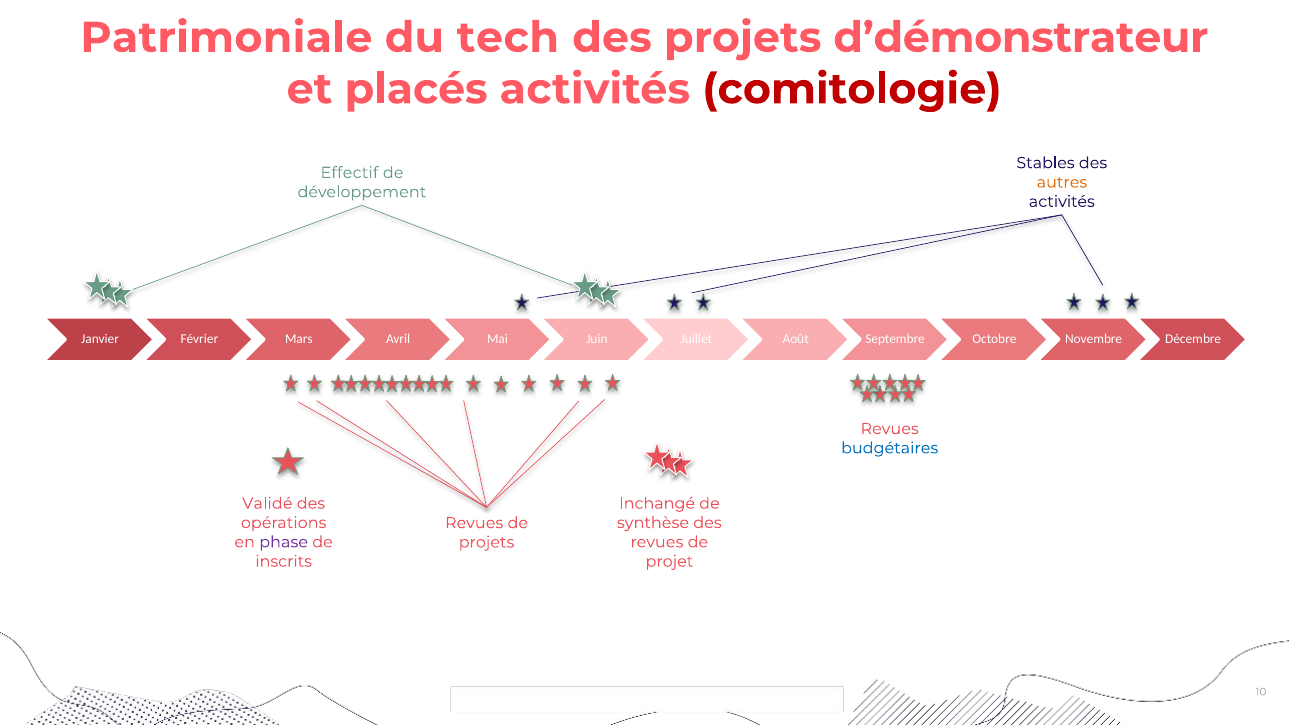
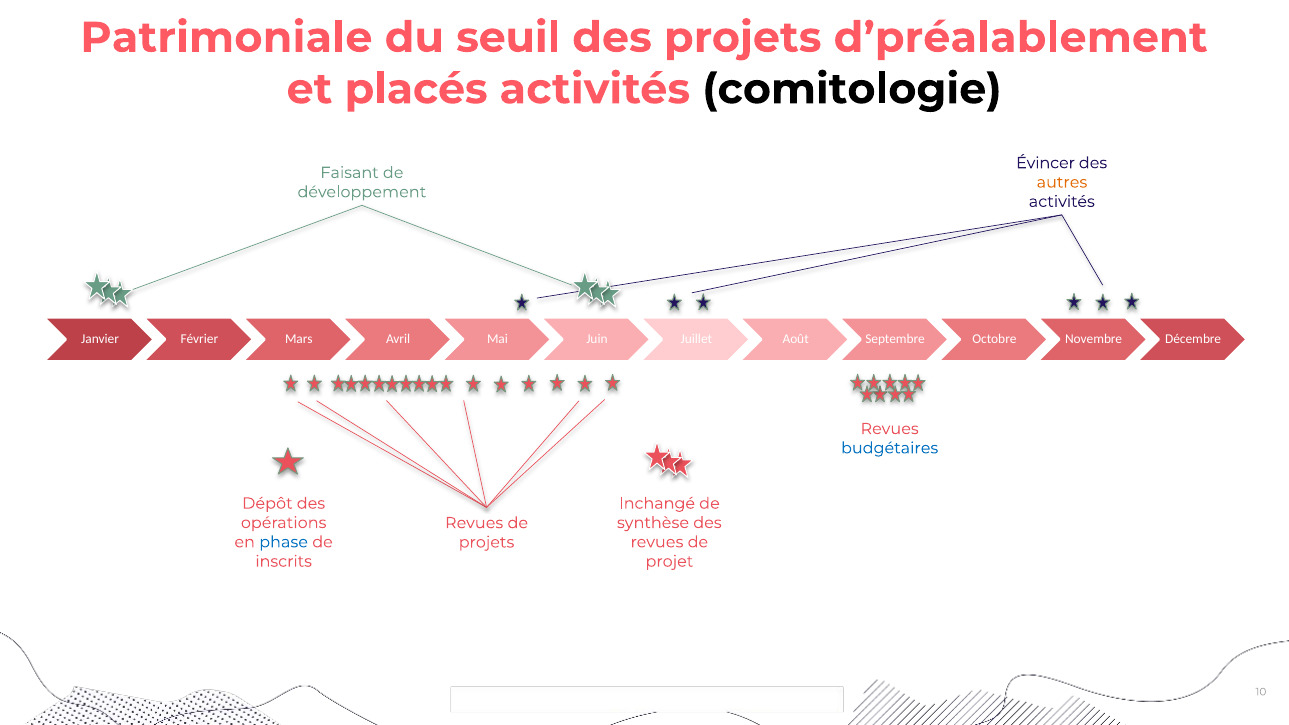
tech: tech -> seuil (508, 38)
d’démonstrateur: d’démonstrateur -> d’préalablement (1021, 38)
comitologie colour: red -> black (852, 89)
Stables: Stables -> Évincer (1046, 163)
Effectif: Effectif -> Faisant (350, 173)
Validé: Validé -> Dépôt (267, 503)
phase colour: purple -> blue (284, 542)
